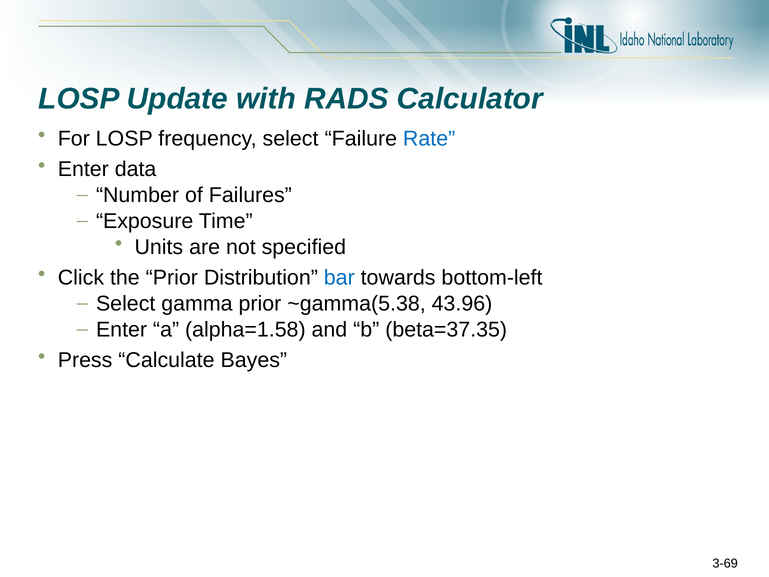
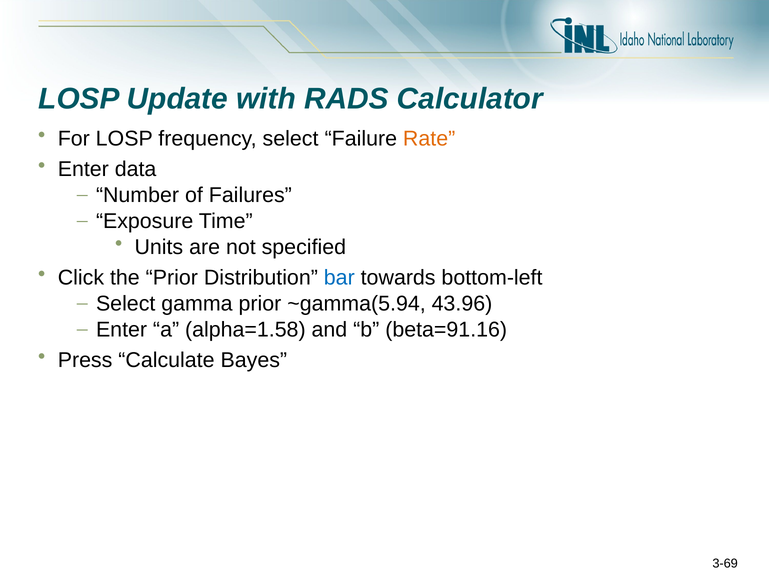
Rate colour: blue -> orange (429, 139)
~gamma(5.38: ~gamma(5.38 -> ~gamma(5.94 (356, 303)
beta=37.35: beta=37.35 -> beta=91.16 (446, 330)
